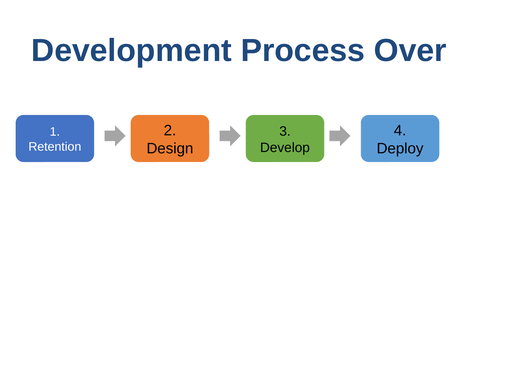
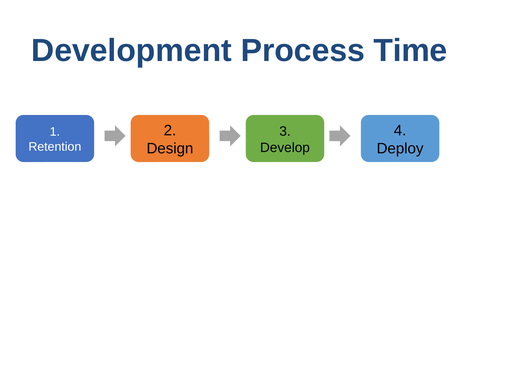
Over: Over -> Time (410, 51)
